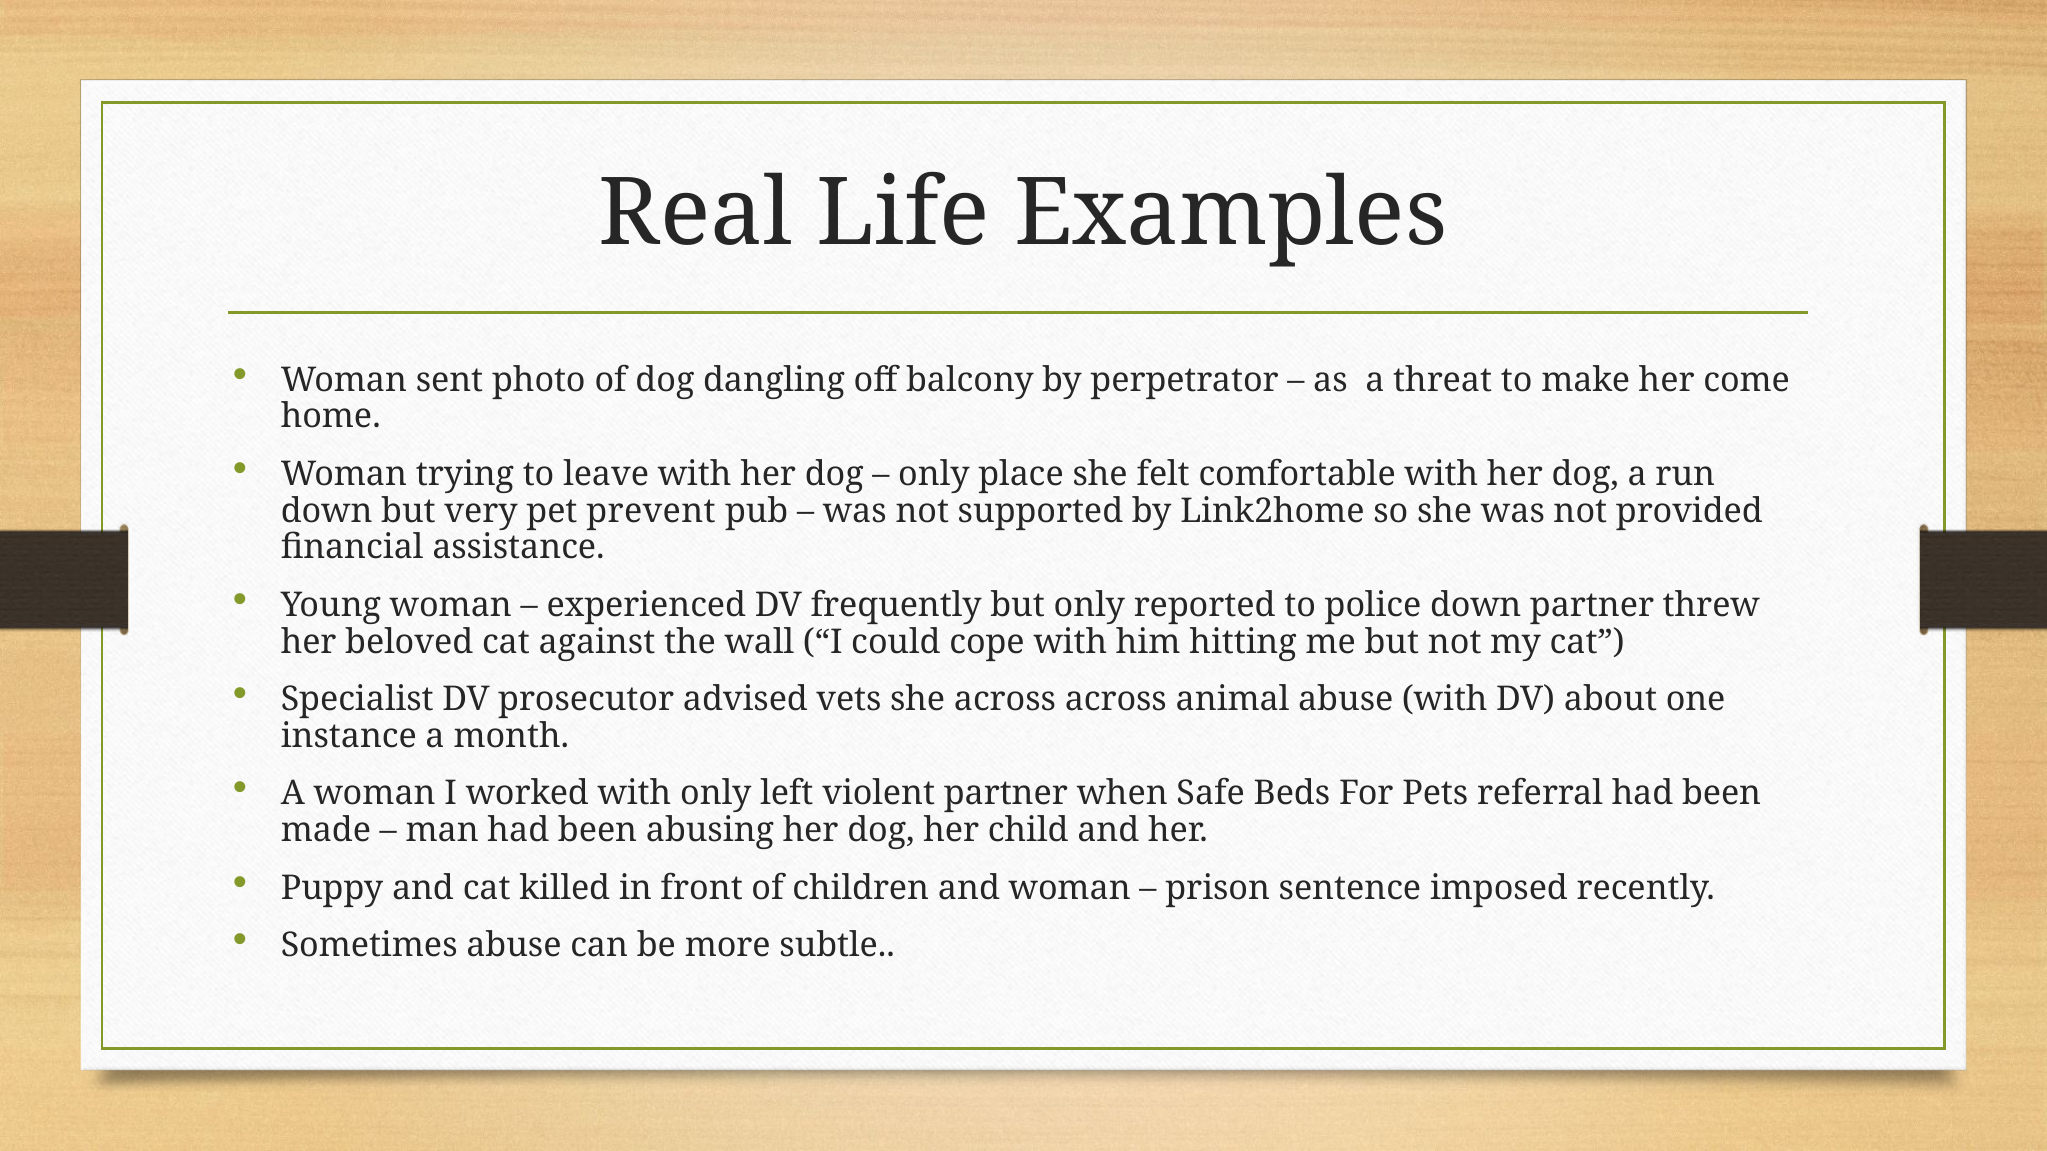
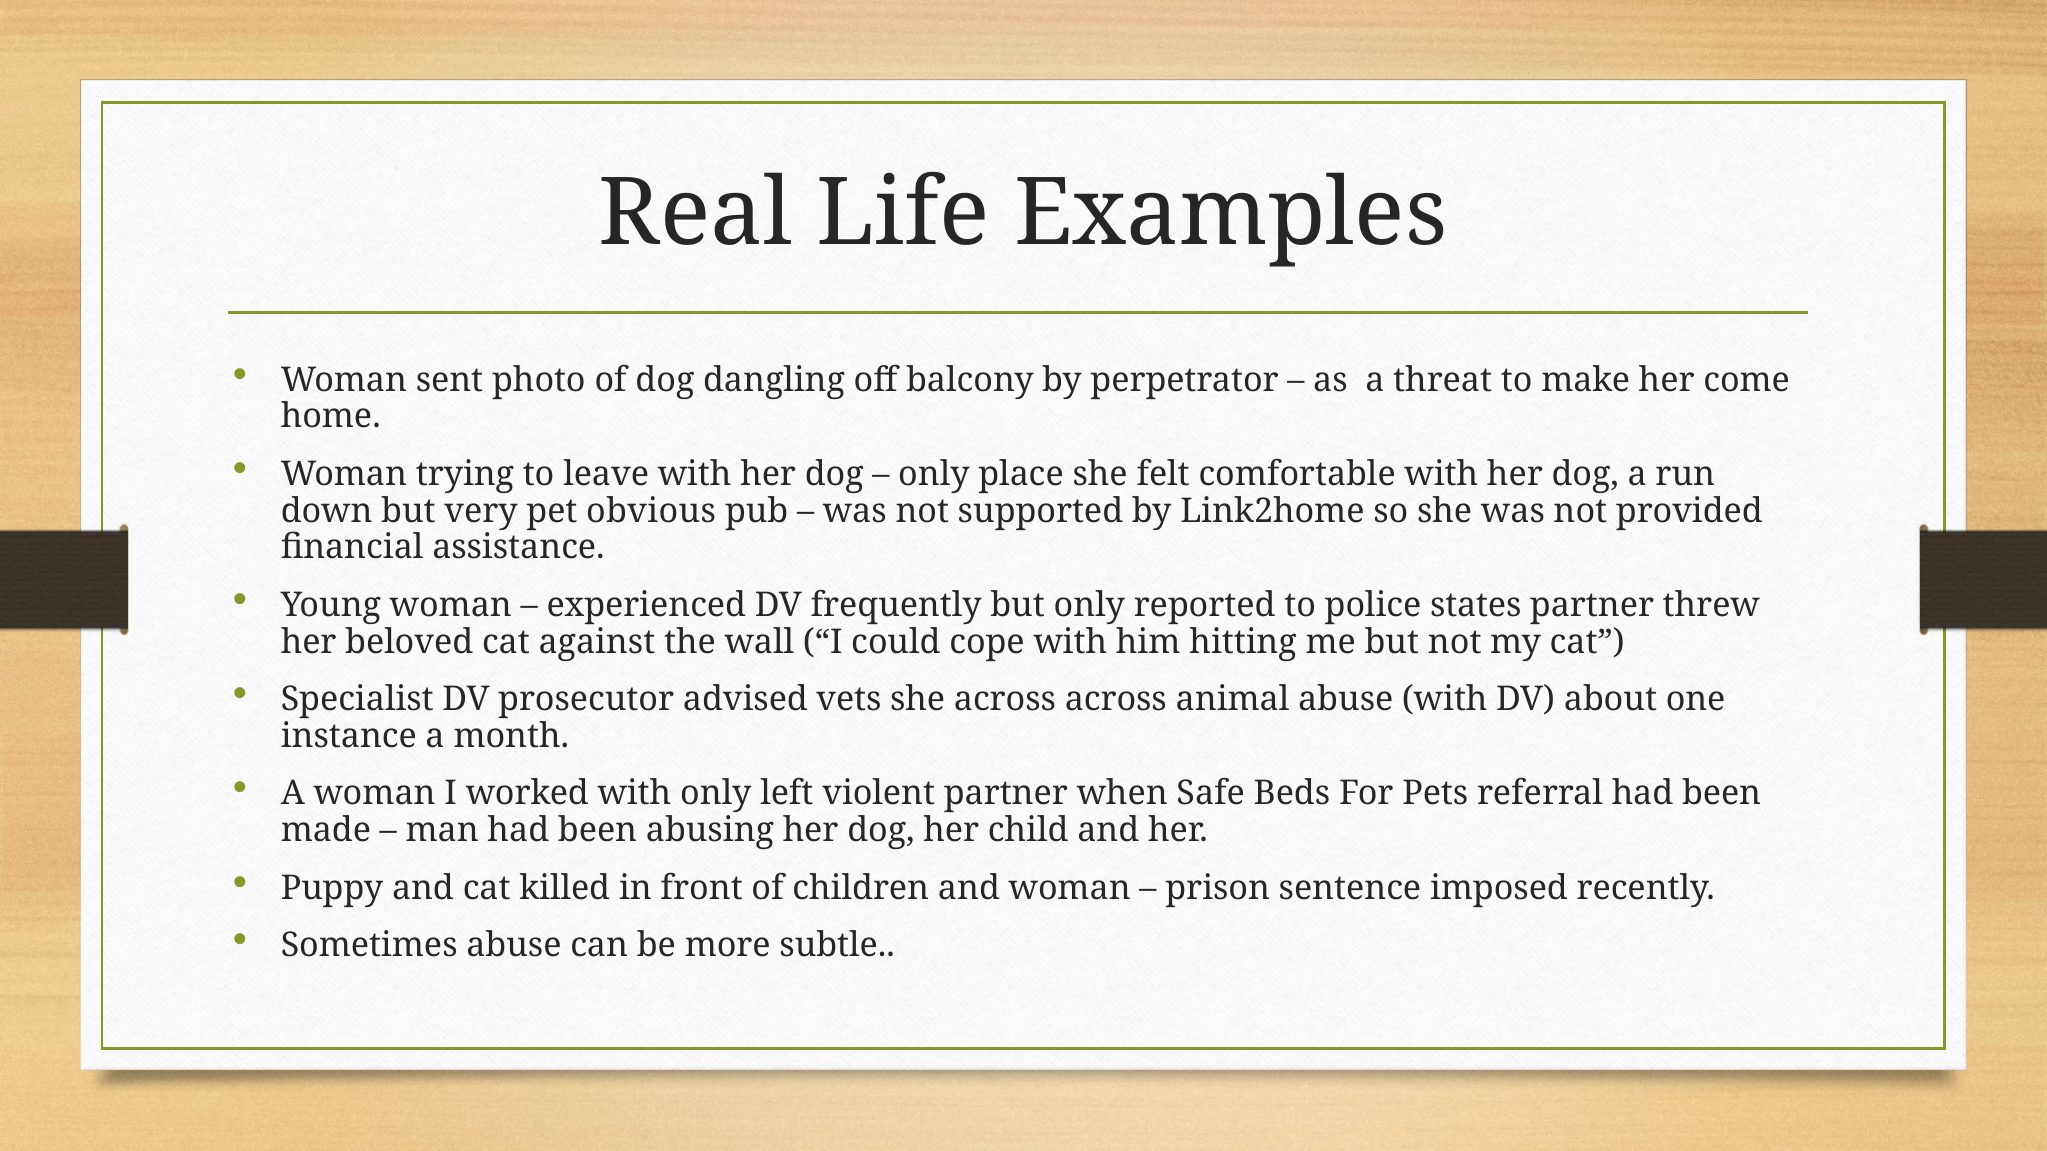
prevent: prevent -> obvious (651, 511)
police down: down -> states (1476, 605)
